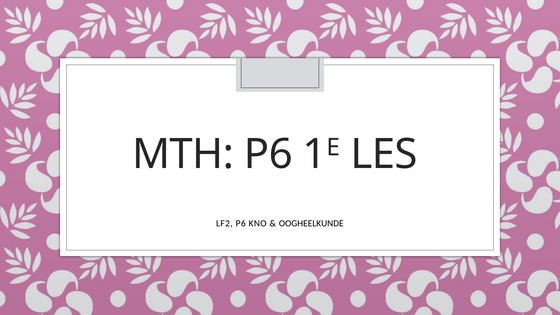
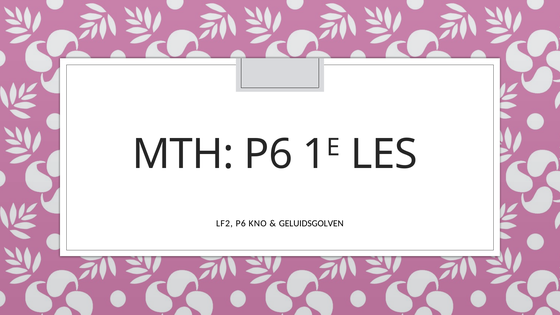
OOGHEELKUNDE: OOGHEELKUNDE -> GELUIDSGOLVEN (311, 223)
